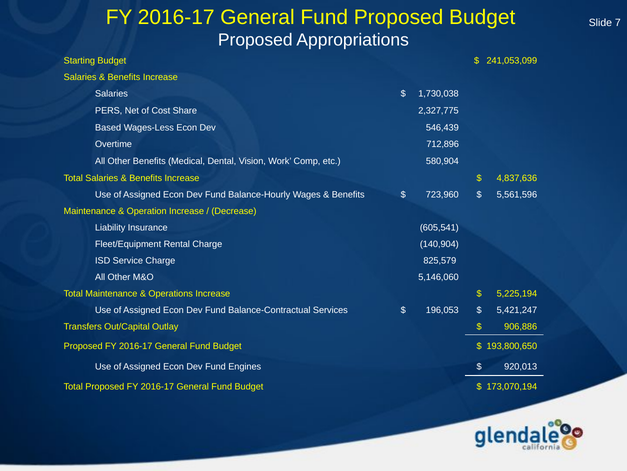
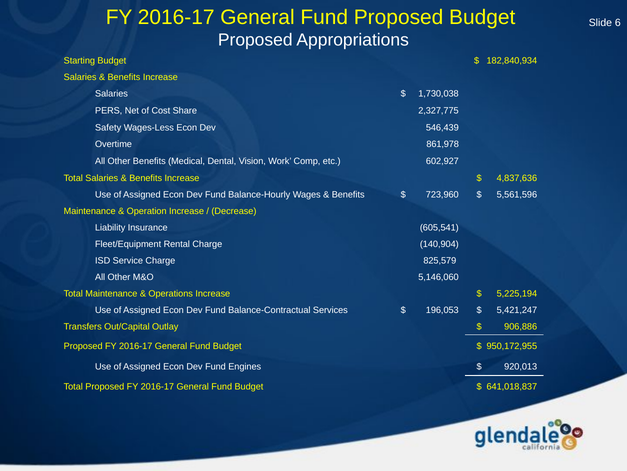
7: 7 -> 6 (618, 23)
241,053,099: 241,053,099 -> 182,840,934 (512, 61)
Based: Based -> Safety (108, 128)
712,896: 712,896 -> 861,978 (443, 144)
580,904: 580,904 -> 602,927 (442, 161)
193,800,650: 193,800,650 -> 950,172,955 (512, 346)
173,070,194: 173,070,194 -> 641,018,837 (512, 386)
